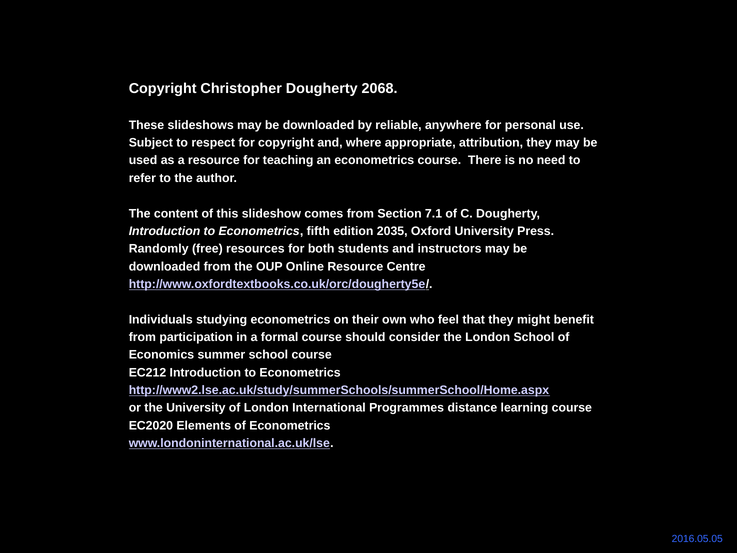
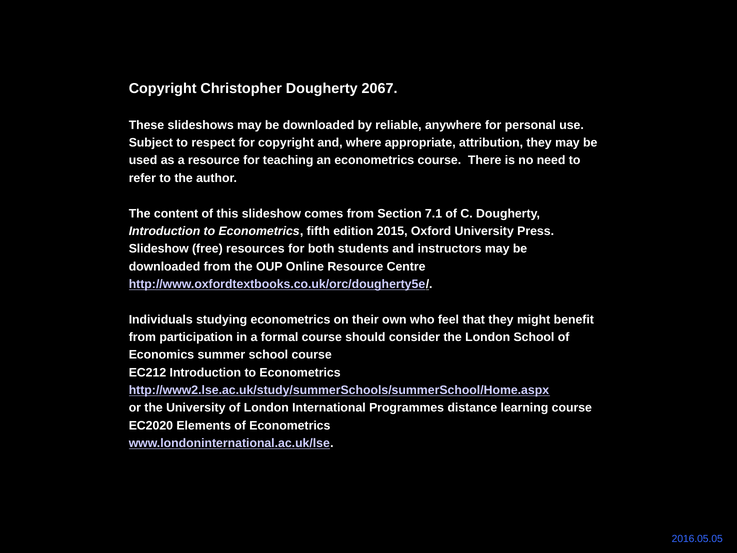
2068: 2068 -> 2067 (380, 89)
2035: 2035 -> 2015 (392, 231)
Randomly: Randomly -> Slideshow (159, 249)
